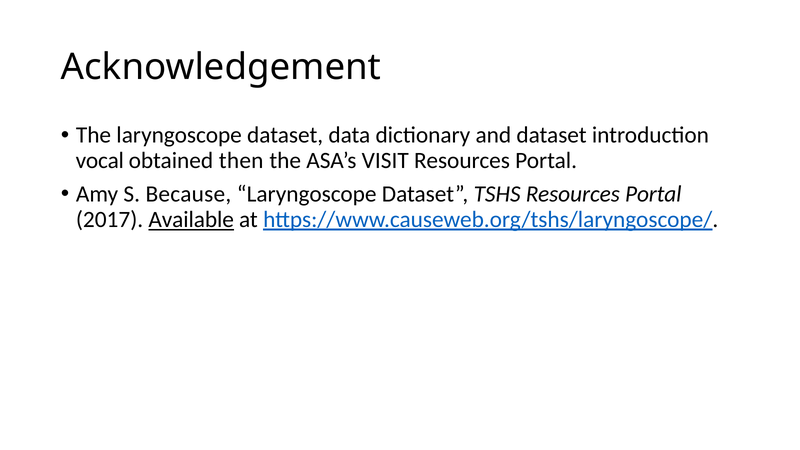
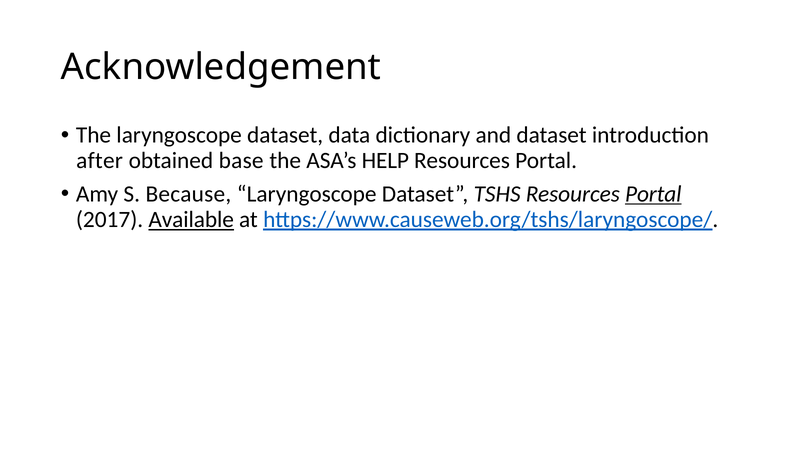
vocal: vocal -> after (100, 160)
then: then -> base (241, 160)
VISIT: VISIT -> HELP (385, 160)
Portal underline: none -> present (653, 194)
